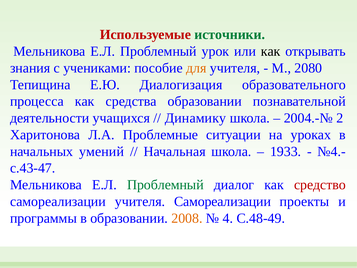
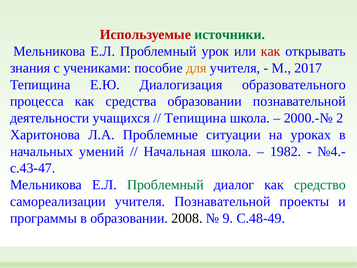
как colour: black -> red (271, 51)
2080: 2080 -> 2017 (308, 68)
Динамику: Динамику -> Тепищина (195, 118)
2004.-№: 2004.-№ -> 2000.-№ (308, 118)
1933: 1933 -> 1982 (286, 151)
средство colour: red -> green (320, 185)
учителя Самореализации: Самореализации -> Познавательной (222, 201)
2008 colour: orange -> black (187, 218)
4: 4 -> 9 (228, 218)
